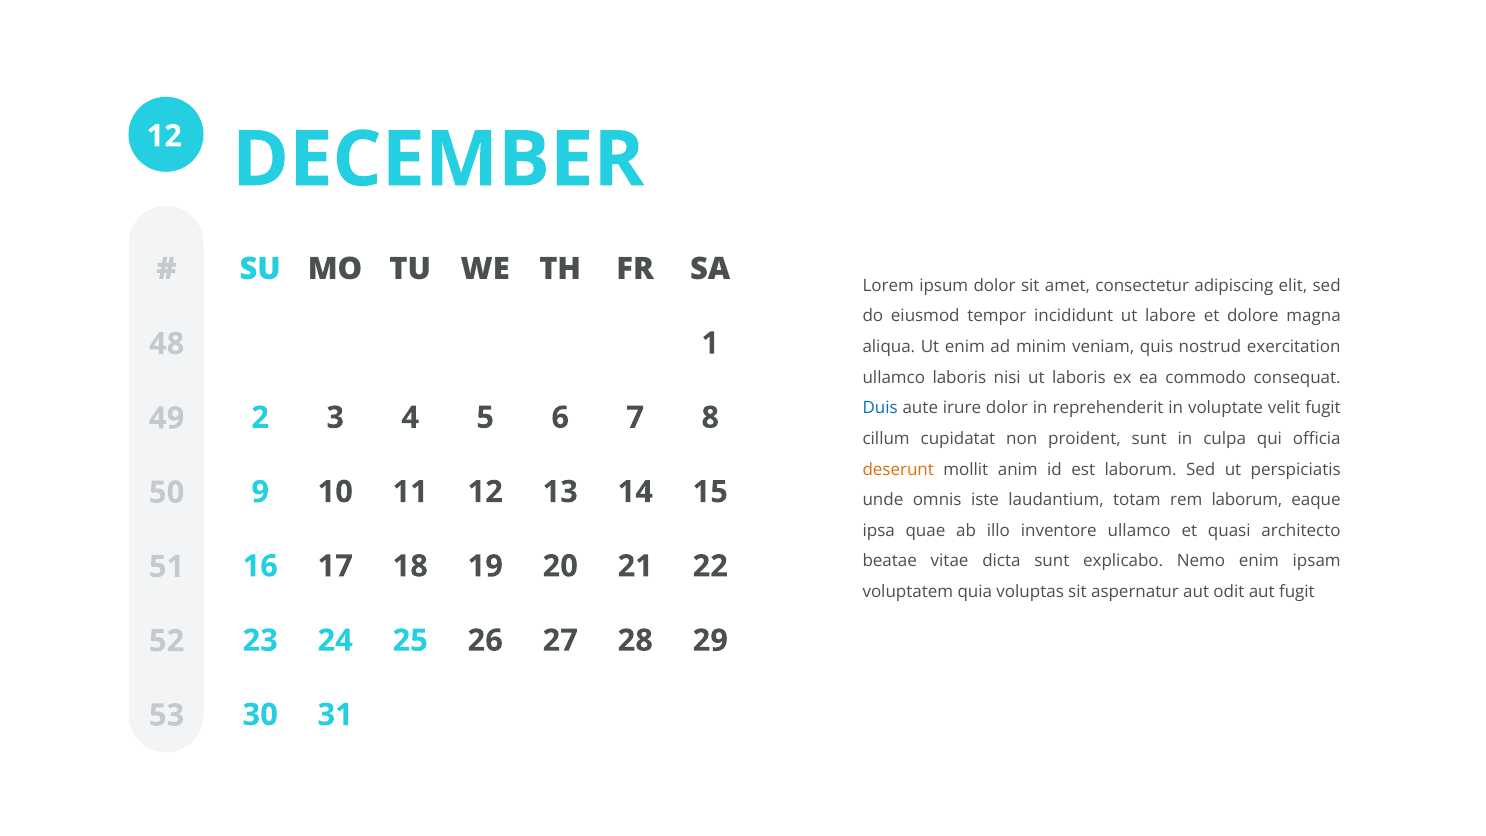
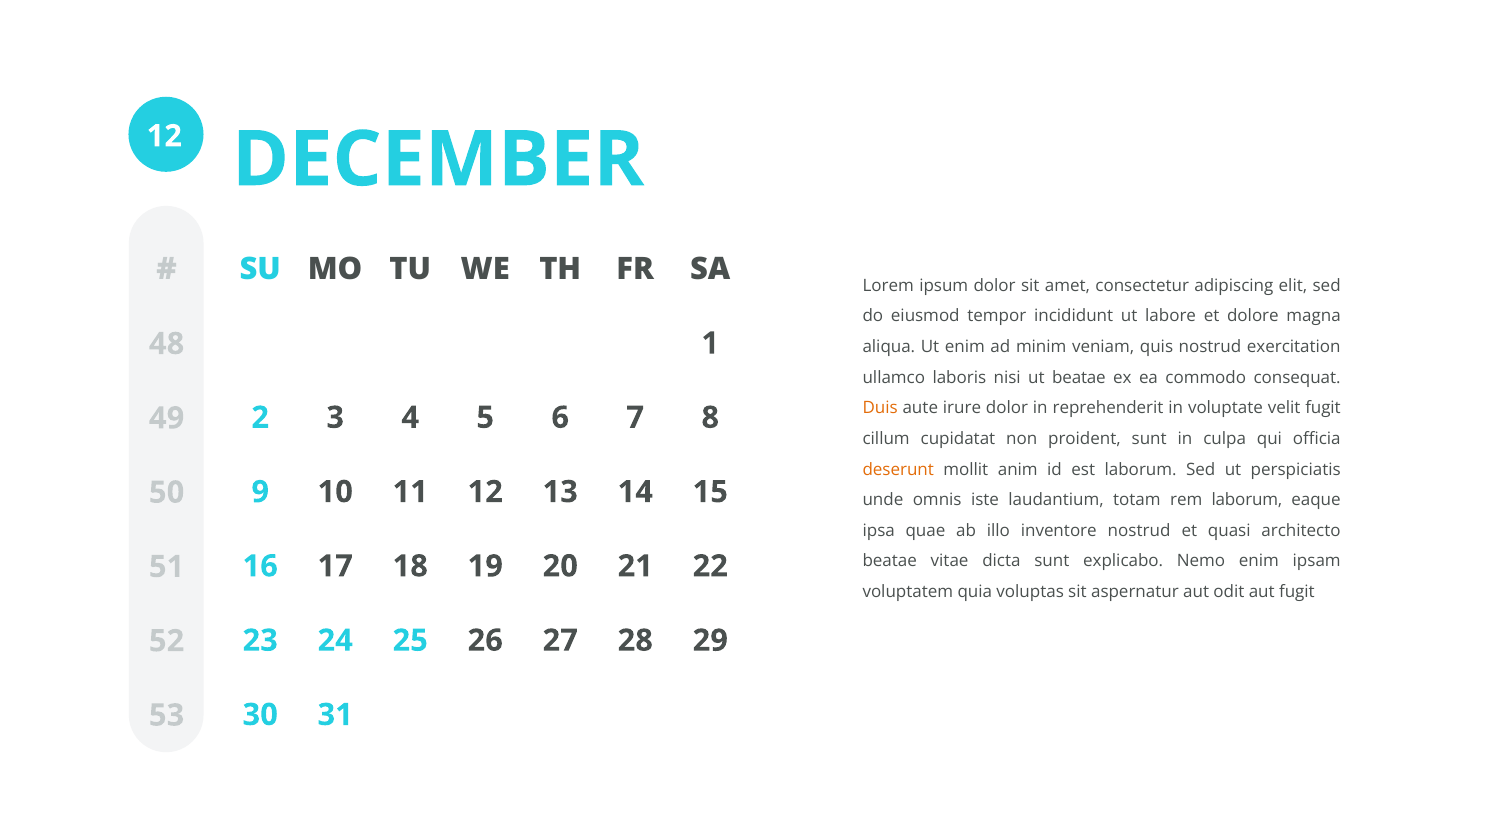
ut laboris: laboris -> beatae (1079, 377)
Duis colour: blue -> orange (880, 408)
inventore ullamco: ullamco -> nostrud (1139, 531)
